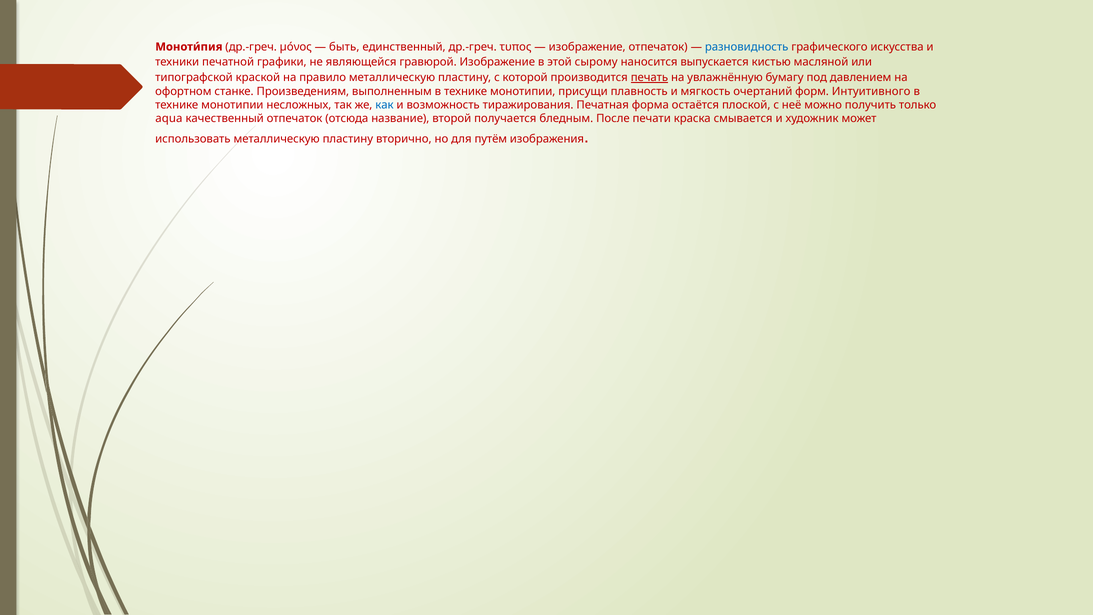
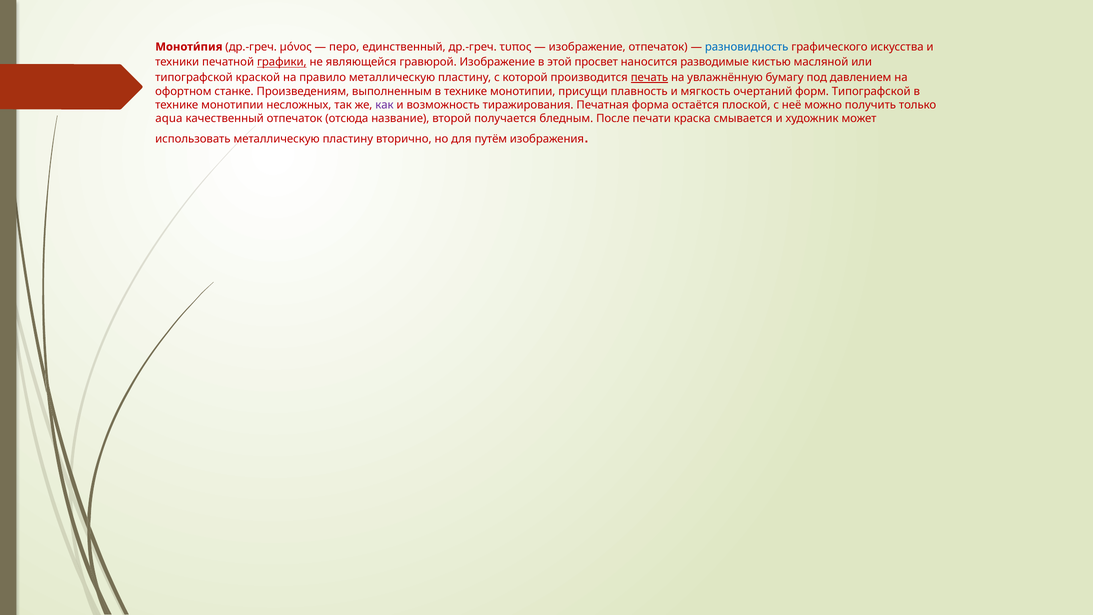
быть: быть -> перо (344, 47)
графики underline: none -> present (282, 62)
сырому: сырому -> просвет (596, 62)
выпускается: выпускается -> разводимые (715, 62)
форм Интуитивного: Интуитивного -> Типографской (871, 91)
как colour: blue -> purple (385, 105)
